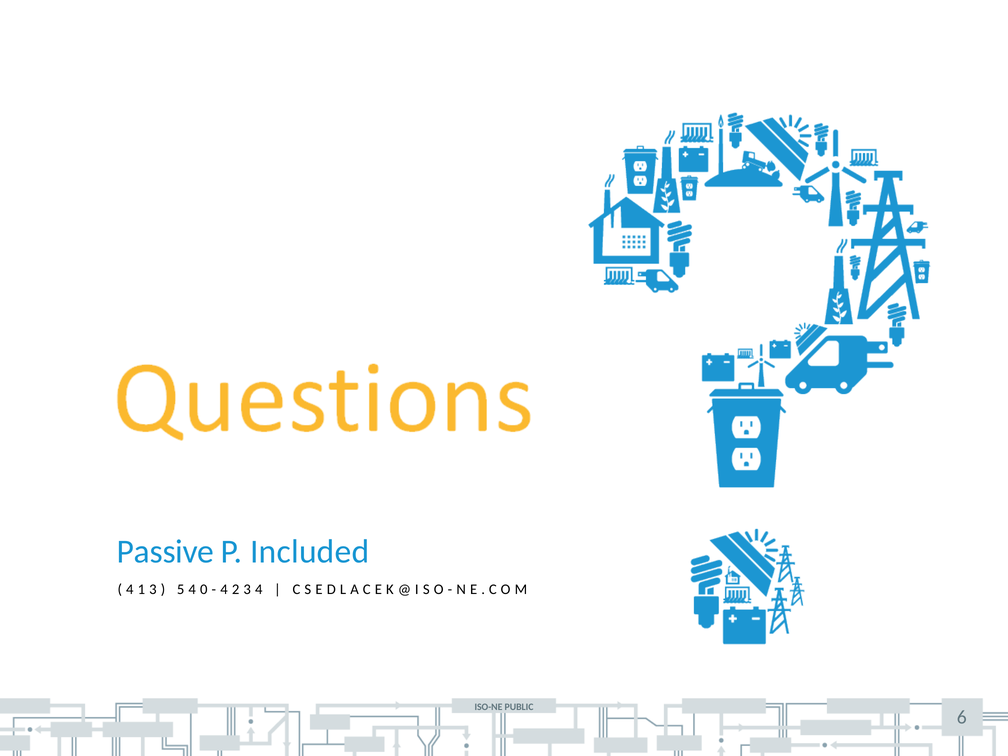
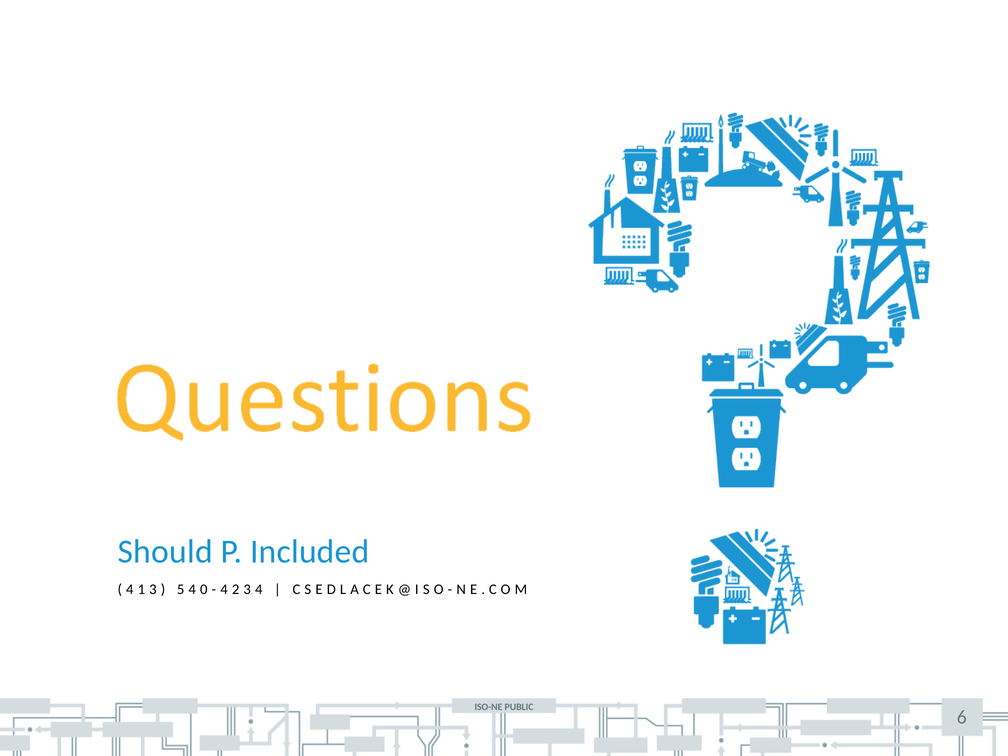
Passive: Passive -> Should (165, 552)
